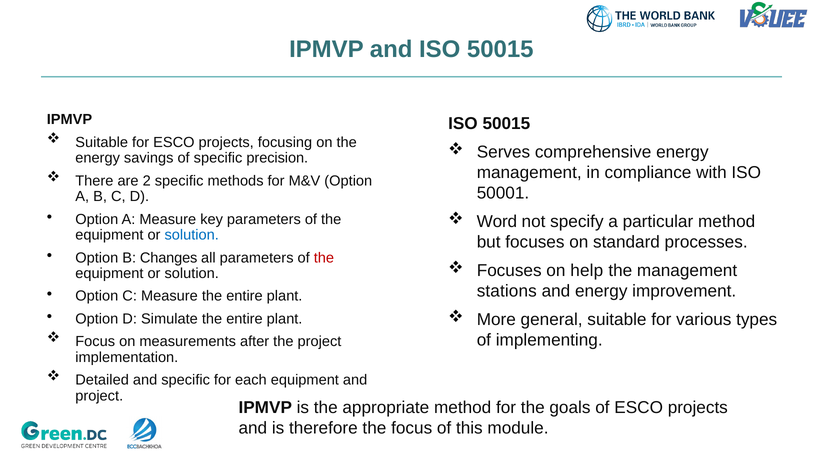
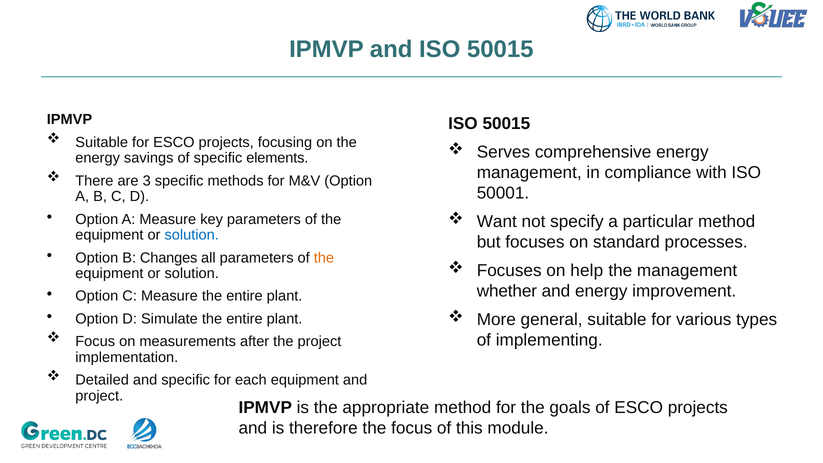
precision: precision -> elements (277, 158)
2: 2 -> 3 (147, 181)
Word: Word -> Want (497, 221)
the colour: red -> orange (324, 258)
stations: stations -> whether (507, 291)
